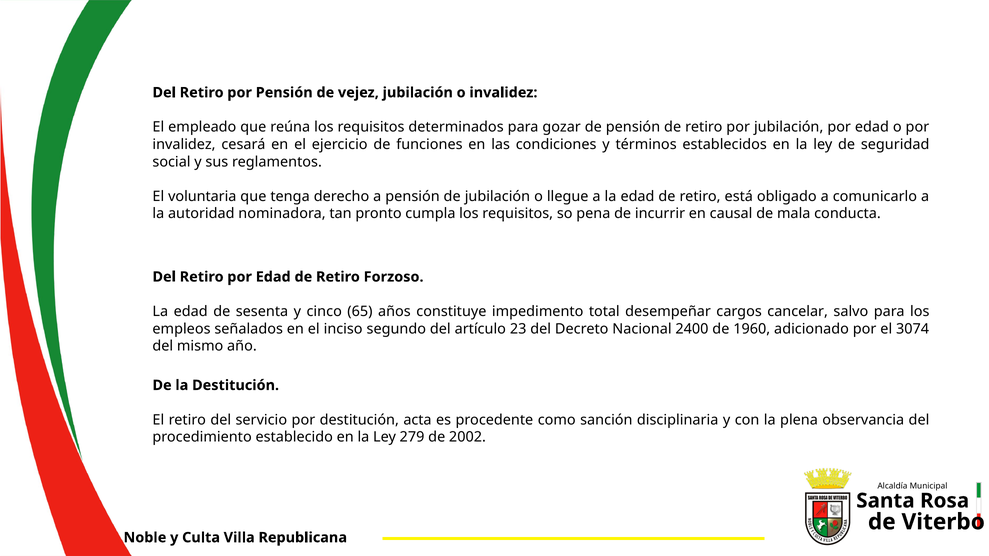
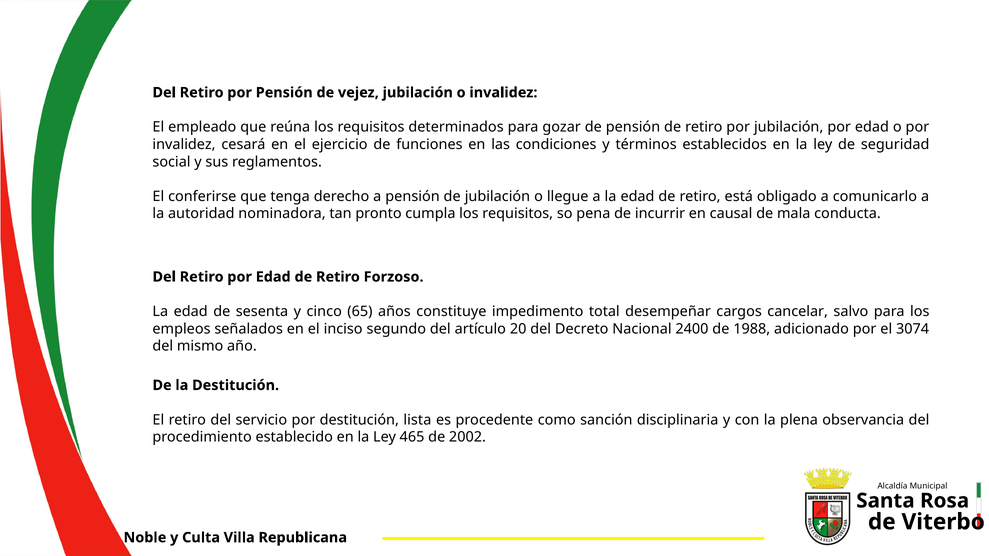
voluntaria: voluntaria -> conferirse (202, 197)
23: 23 -> 20 (518, 329)
1960: 1960 -> 1988 (752, 329)
acta: acta -> lista (417, 420)
279: 279 -> 465 (412, 437)
